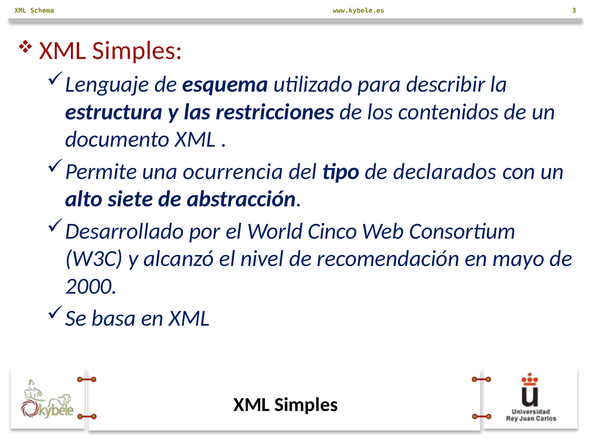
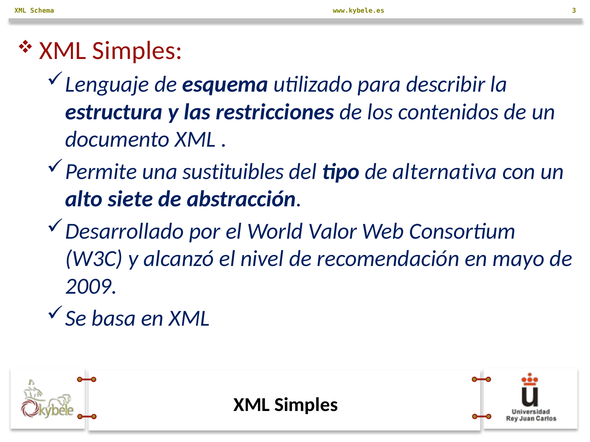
ocurrencia: ocurrencia -> sustituibles (233, 172)
declarados: declarados -> alternativa (445, 172)
Cinco: Cinco -> Valor (333, 231)
2000: 2000 -> 2009 (91, 286)
